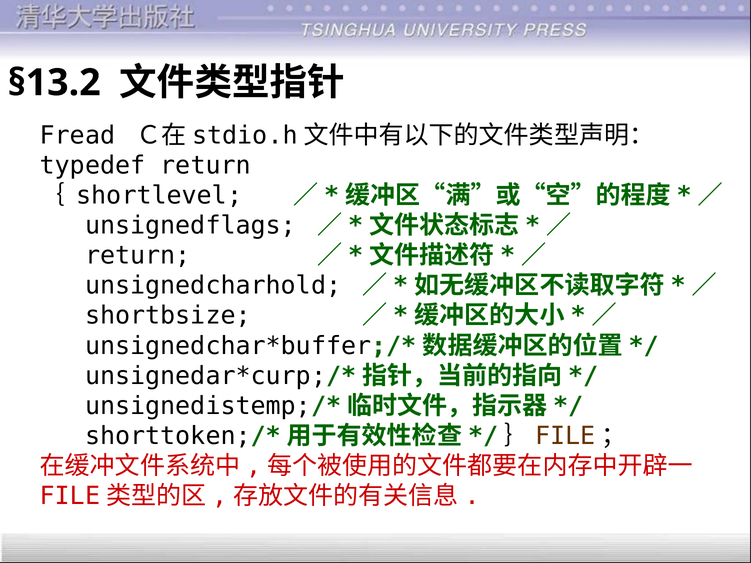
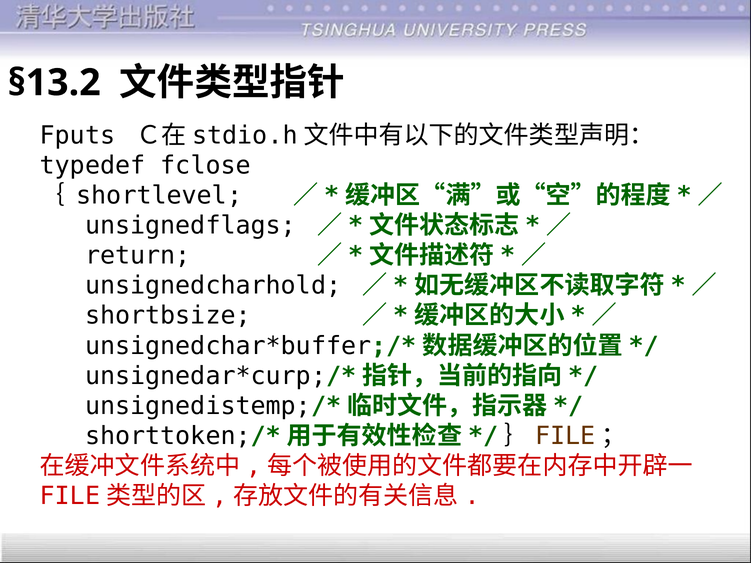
Fread: Fread -> Fputs (78, 136)
typedef return: return -> fclose (206, 166)
